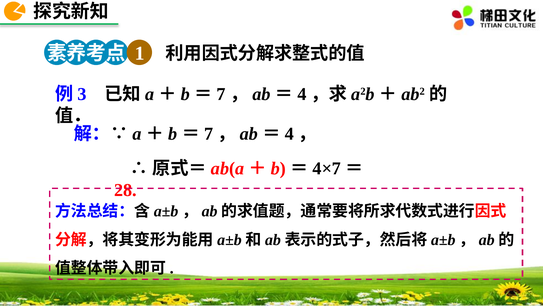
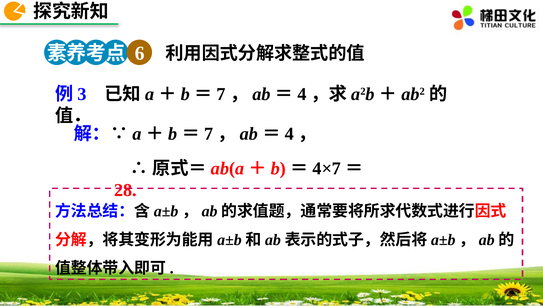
1: 1 -> 6 (140, 53)
